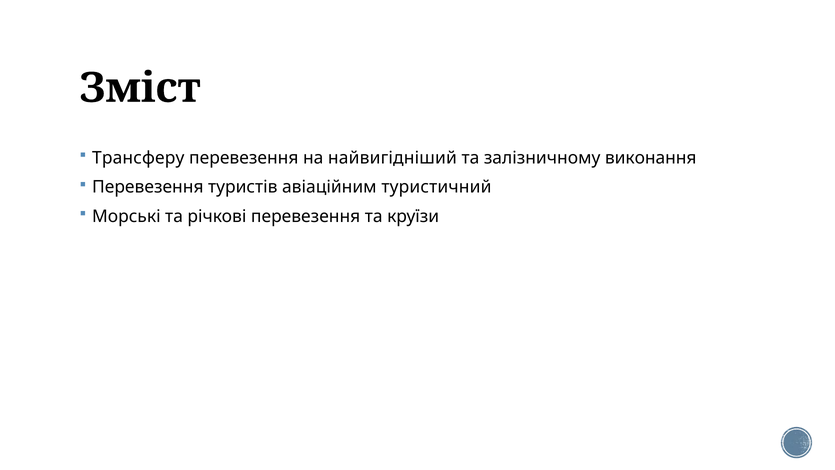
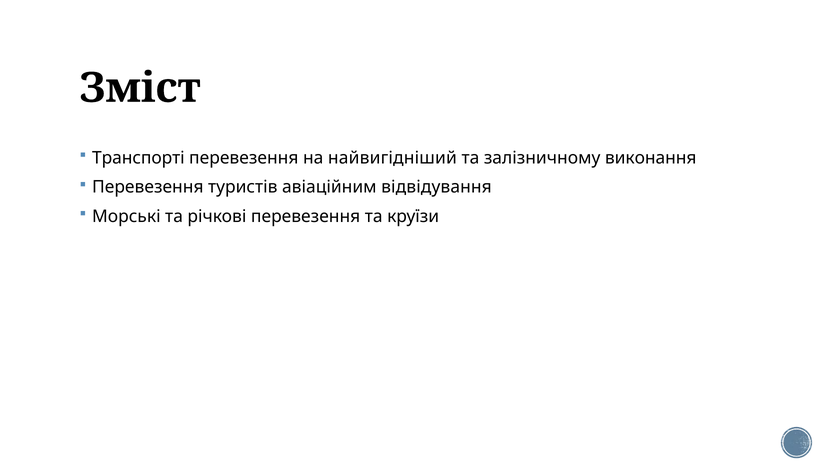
Трансферу: Трансферу -> Транспорті (138, 158)
туристичний: туристичний -> відвідування (436, 187)
